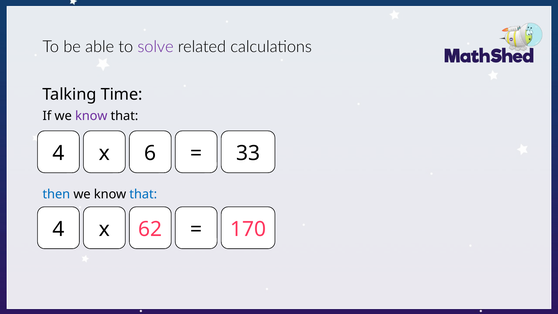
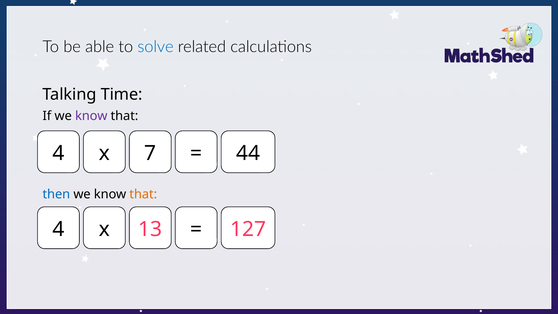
solve colour: purple -> blue (156, 47)
6: 6 -> 7 (150, 153)
33: 33 -> 44 (248, 153)
that colour: blue -> orange (143, 194)
62: 62 -> 13 (150, 229)
170: 170 -> 127 (248, 229)
